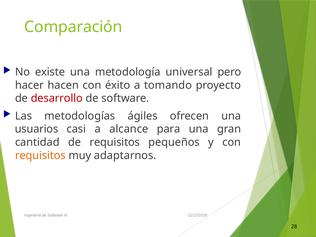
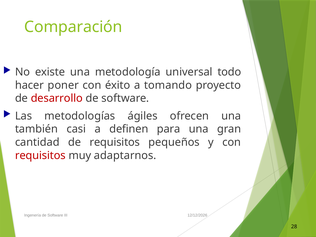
pero: pero -> todo (229, 72)
hacen: hacen -> poner (63, 85)
usuarios: usuarios -> también (36, 129)
alcance: alcance -> definen (129, 129)
requisitos colour: orange -> red (40, 155)
